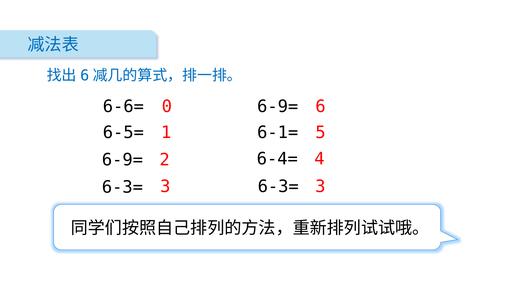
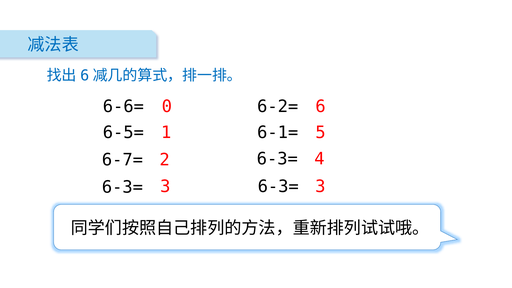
6-6= 6-9=: 6-9= -> 6-2= (278, 106)
6-4=: 6-4= -> 6-3= (277, 159)
6-9=: 6-9= -> 6-7= (122, 160)
